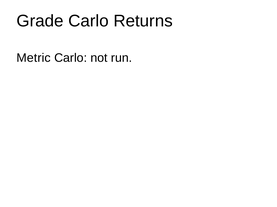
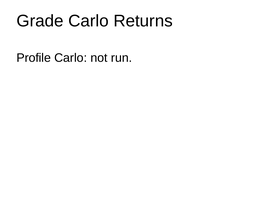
Metric: Metric -> Profile (34, 58)
